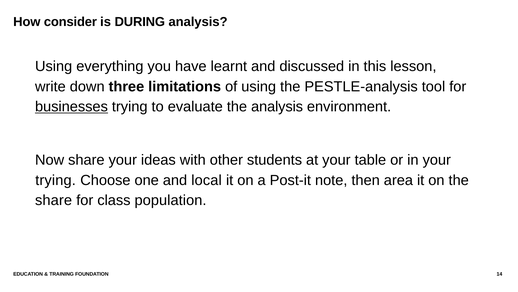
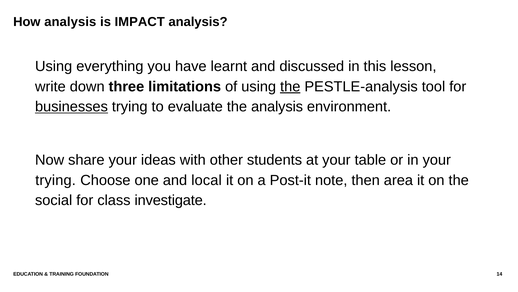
How consider: consider -> analysis (70, 22)
DURING: DURING -> IMPACT (140, 22)
the underline: none -> present (290, 86)
share: share -> social (54, 200)
population: population -> investigate (171, 200)
